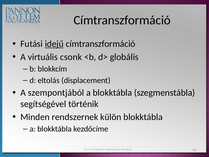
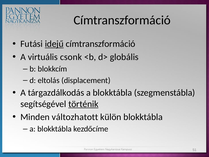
szempontjából: szempontjából -> tárgazdálkodás (56, 93)
történik underline: none -> present (83, 104)
rendszernek: rendszernek -> változhatott (75, 117)
